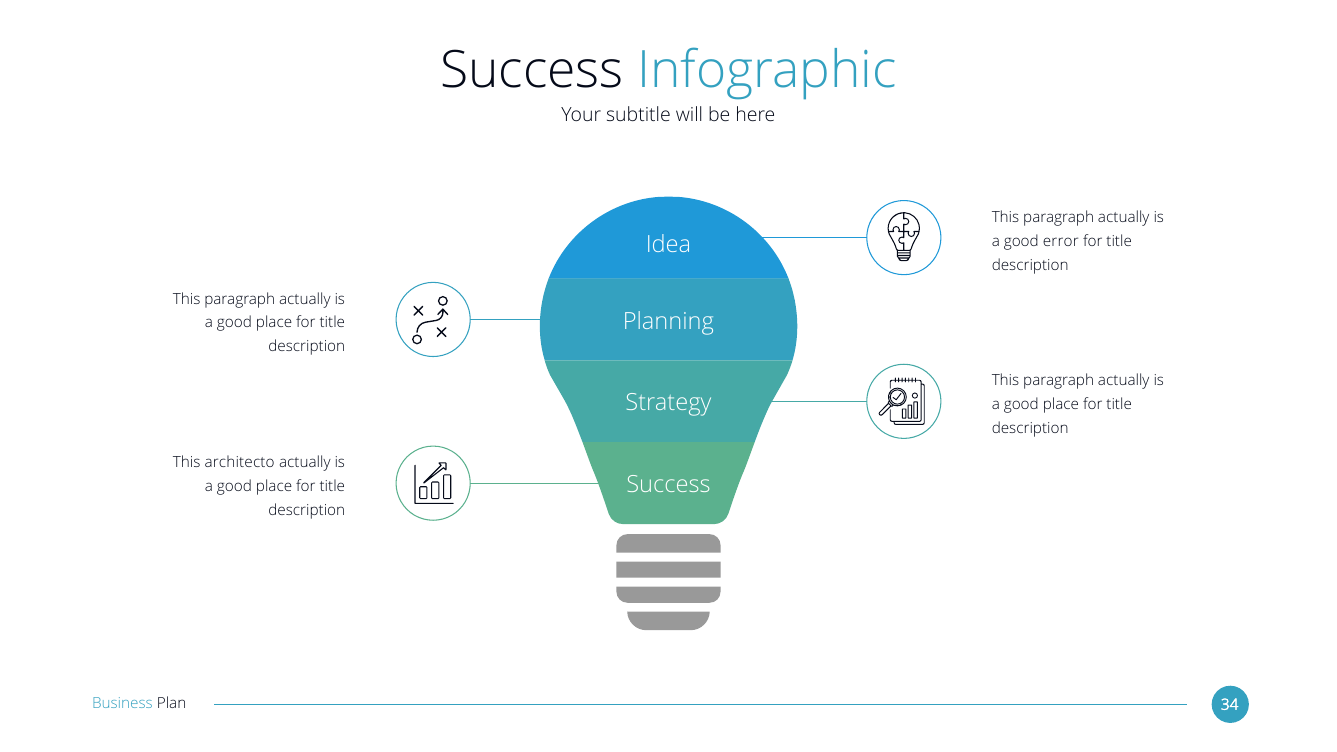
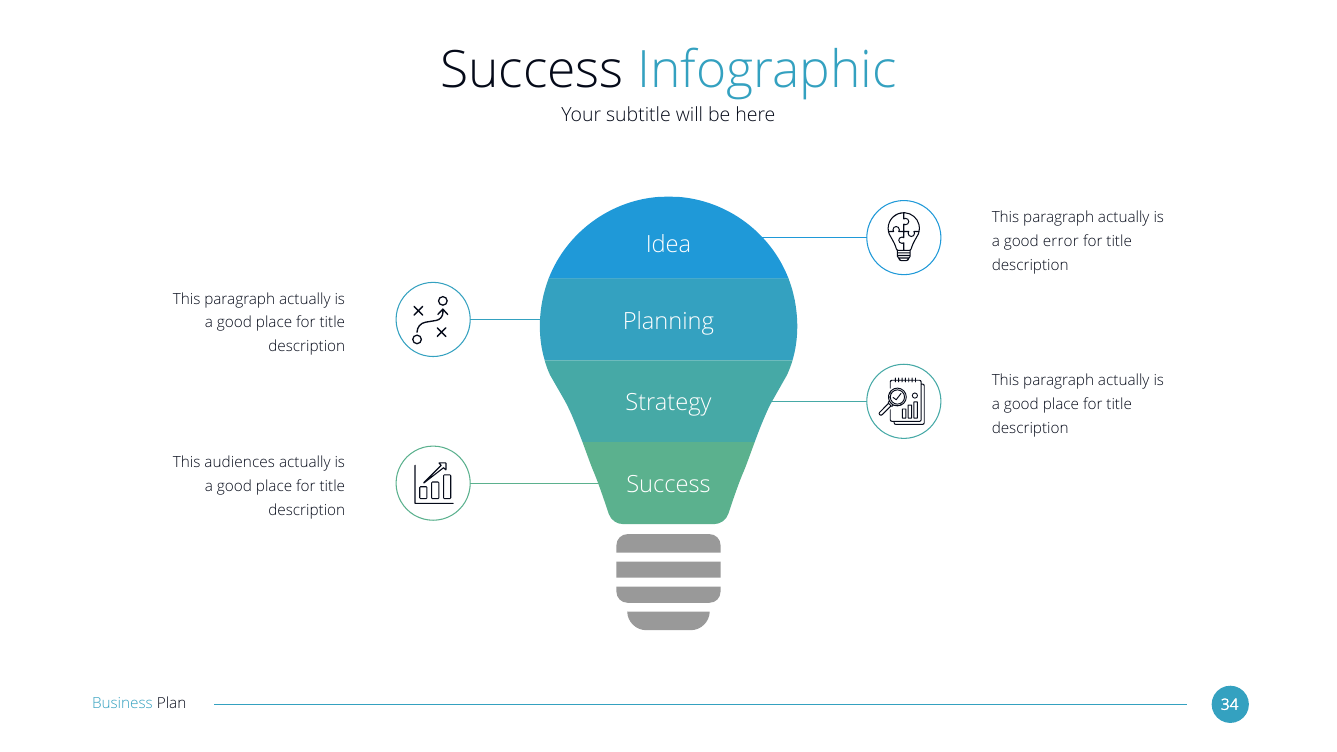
architecto: architecto -> audiences (240, 463)
